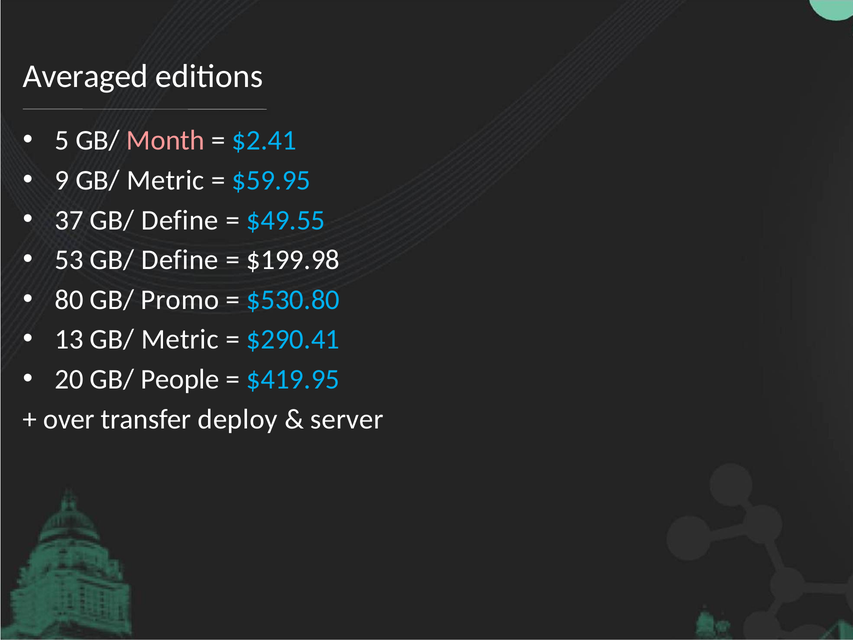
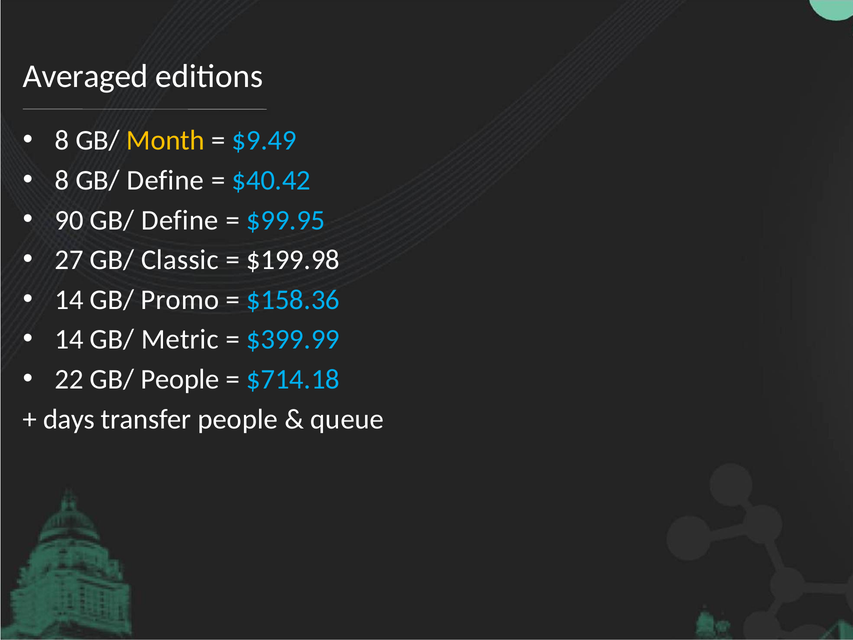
5: 5 -> 8 (62, 140)
Month colour: pink -> yellow (166, 140)
$2.41: $2.41 -> $9.49 (264, 140)
9: 9 -> 8 (62, 180)
Metric: Metric -> Define (165, 180)
$59.95: $59.95 -> $40.42 (271, 180)
37: 37 -> 90 (69, 220)
$49.55: $49.55 -> $99.95 (286, 220)
53: 53 -> 27 (69, 260)
Define: Define -> Classic (180, 260)
80: 80 -> 14 (69, 300)
$530.80: $530.80 -> $158.36 (293, 300)
13: 13 -> 14 (69, 339)
$290.41: $290.41 -> $399.99 (293, 339)
20: 20 -> 22 (69, 379)
$419.95: $419.95 -> $714.18 (293, 379)
over: over -> days (69, 419)
transfer deploy: deploy -> people (238, 419)
server: server -> queue (347, 419)
